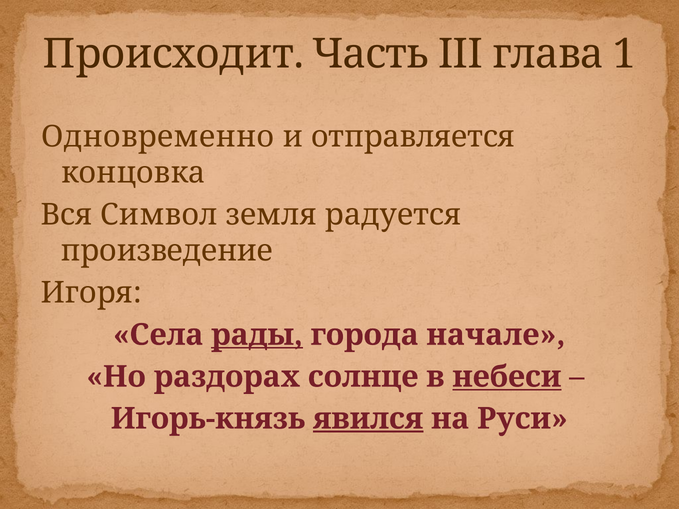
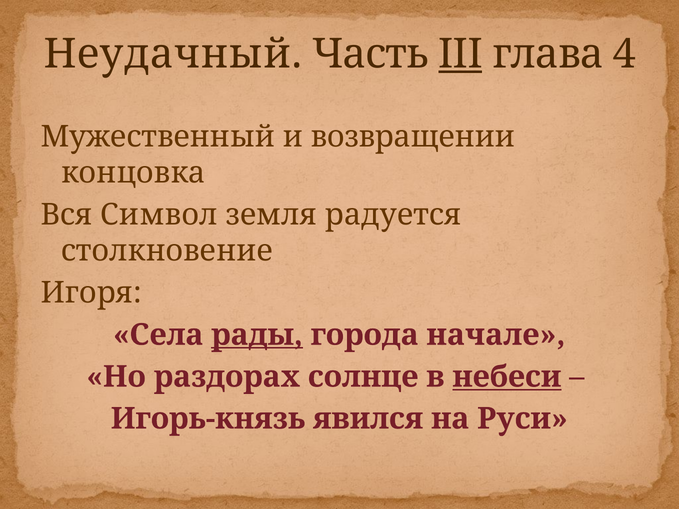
Происходит: Происходит -> Неудачный (173, 54)
III underline: none -> present (460, 54)
1: 1 -> 4 (624, 54)
Одновременно: Одновременно -> Мужественный (158, 137)
отправляется: отправляется -> возвращении (413, 137)
произведение: произведение -> столкновение (167, 251)
явился underline: present -> none (368, 419)
